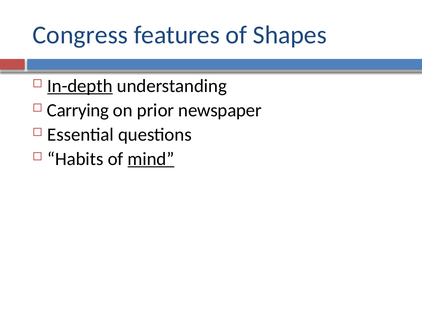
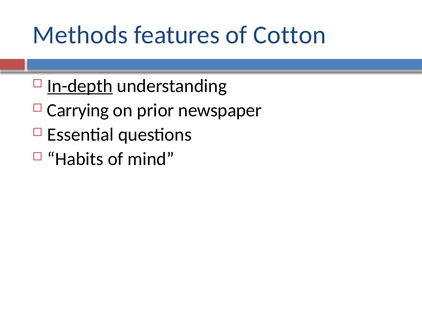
Congress: Congress -> Methods (80, 35)
Shapes: Shapes -> Cotton (290, 35)
mind underline: present -> none (151, 159)
